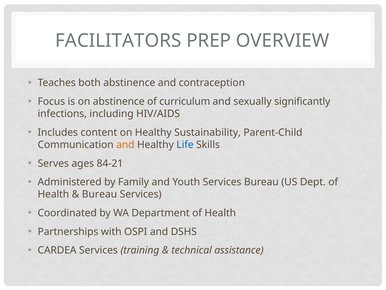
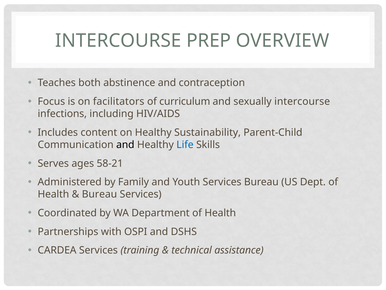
FACILITATORS: FACILITATORS -> INTERCOURSE (118, 40)
on abstinence: abstinence -> facilitators (119, 101)
sexually significantly: significantly -> intercourse (302, 101)
and colour: orange -> black (125, 144)
84-21: 84-21 -> 58-21 (110, 163)
